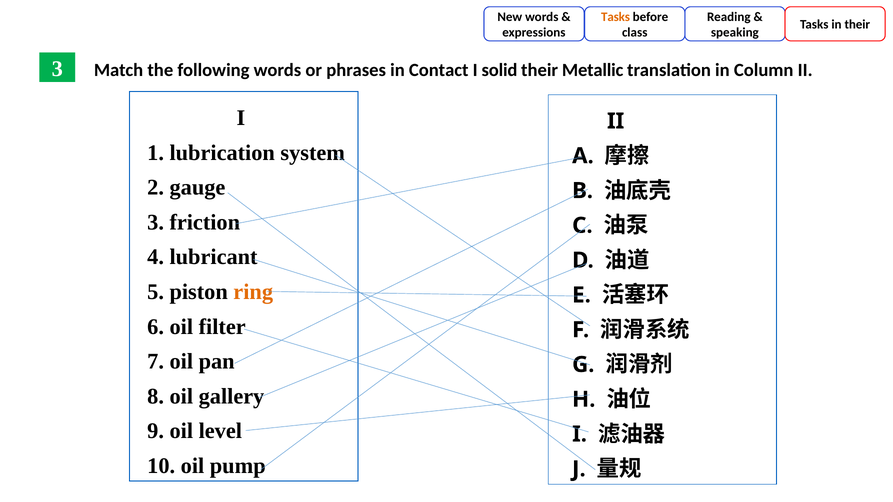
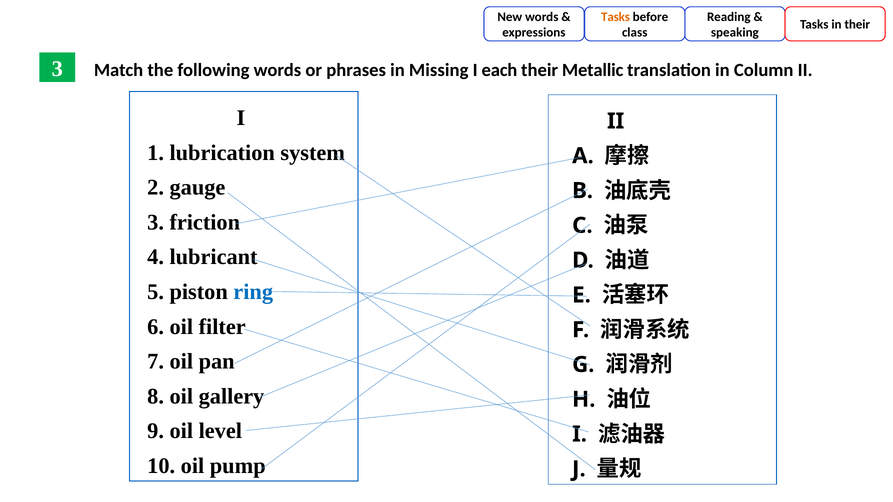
Contact: Contact -> Missing (439, 70)
solid: solid -> each (499, 70)
ring colour: orange -> blue (253, 292)
